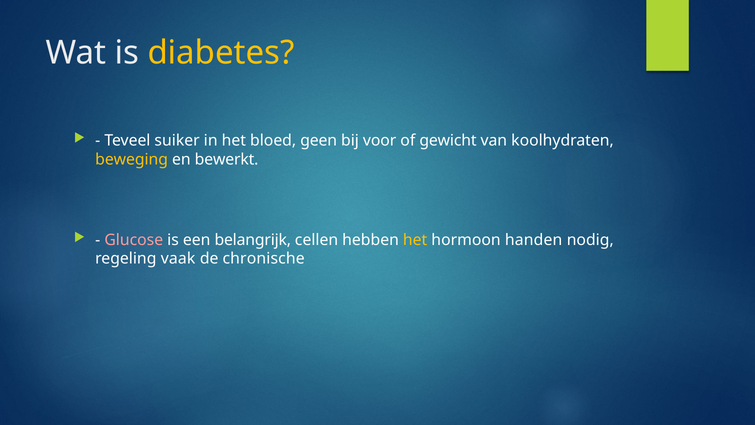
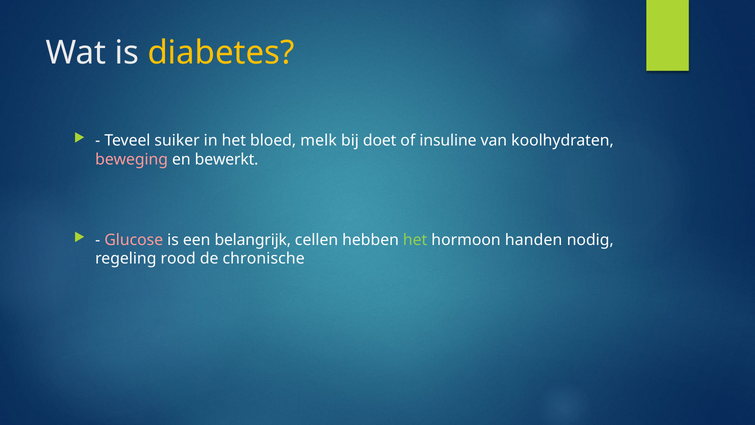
geen: geen -> melk (319, 141)
voor: voor -> doet (380, 141)
gewicht: gewicht -> insuline (448, 141)
beweging colour: yellow -> pink (132, 159)
het colour: yellow -> light green (415, 240)
vaak: vaak -> rood (178, 259)
